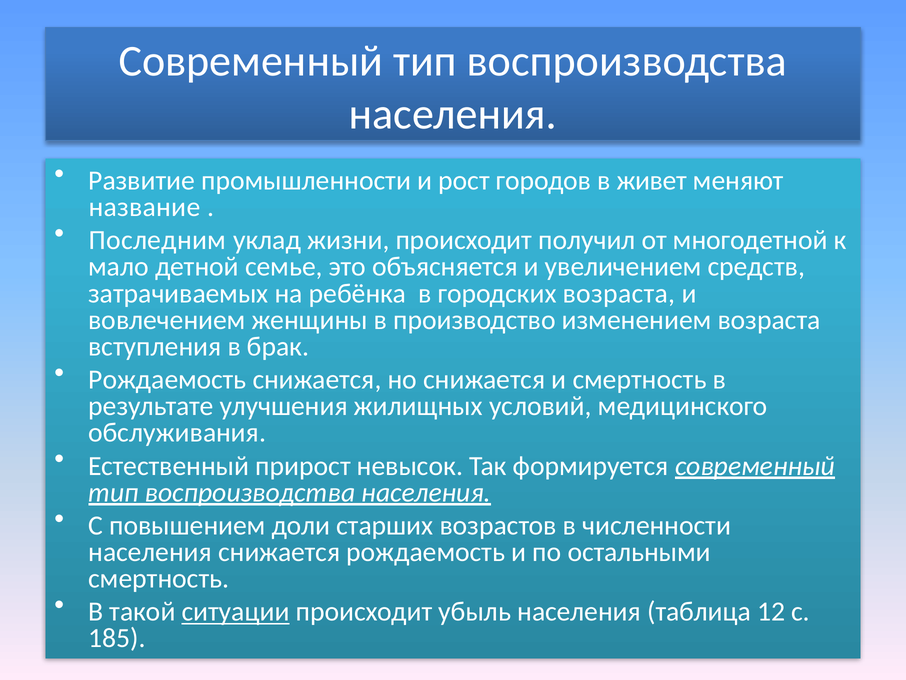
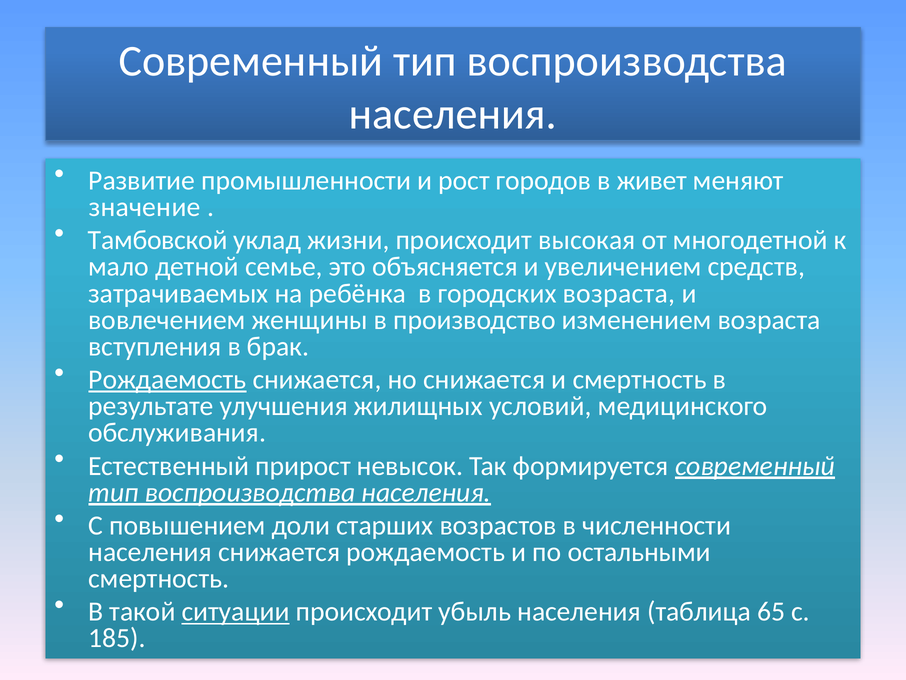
название: название -> значение (145, 207)
Последним: Последним -> Тамбовской (158, 240)
получил: получил -> высокая (587, 240)
Рождаемость underline: none -> present (167, 379)
12: 12 -> 65 (771, 611)
